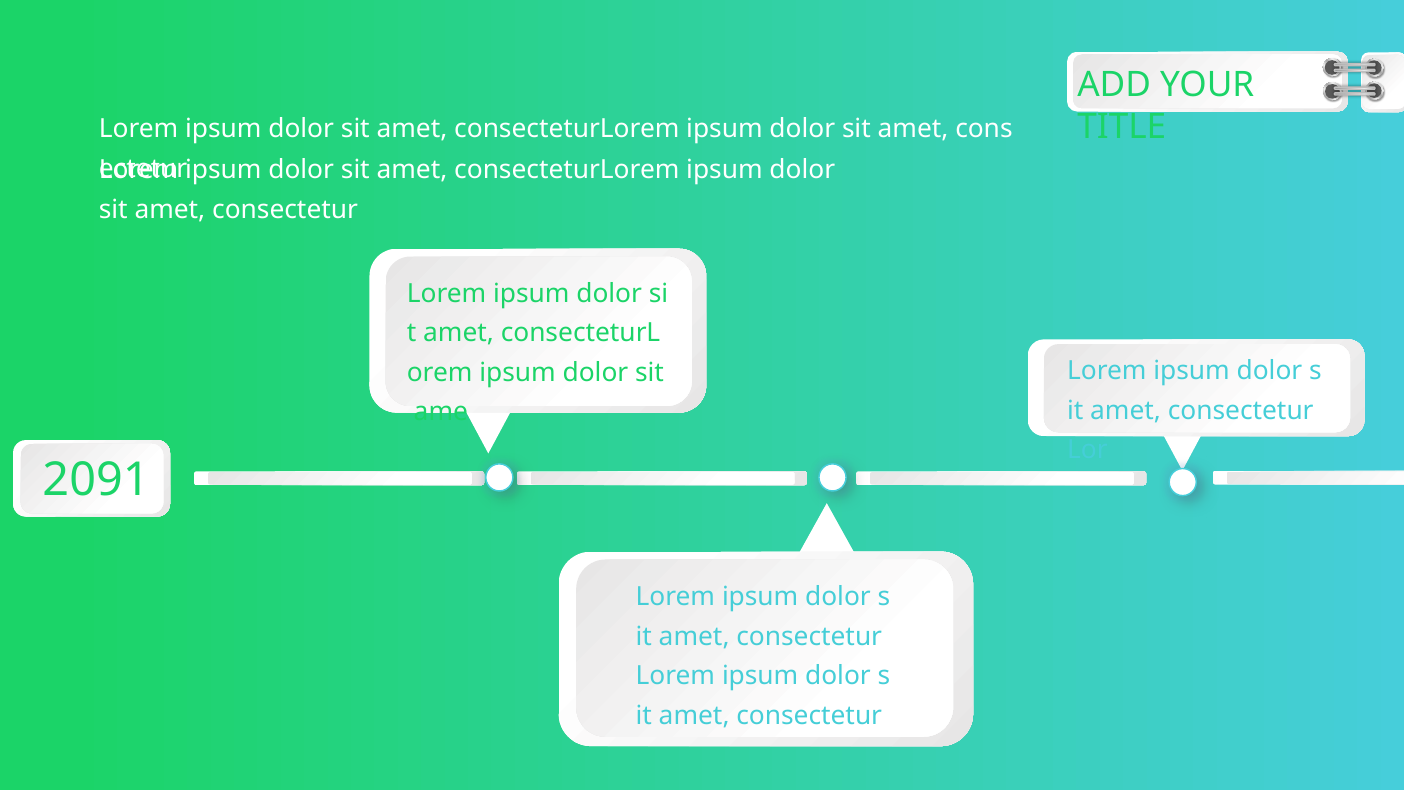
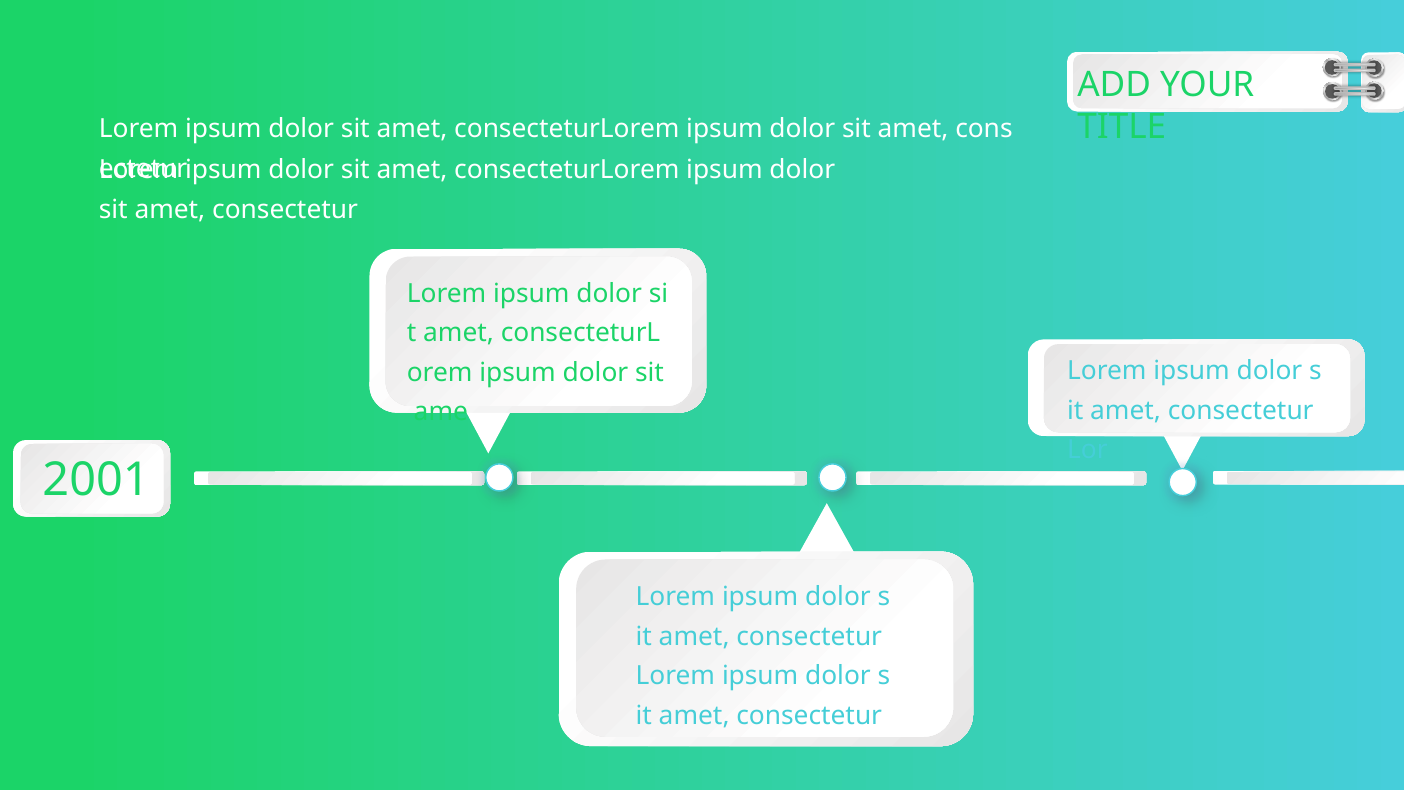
2091: 2091 -> 2001 (96, 480)
